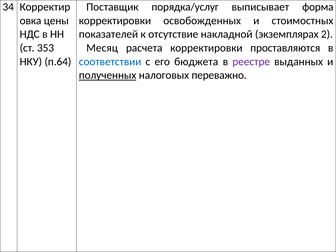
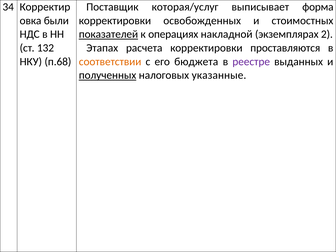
порядка/услуг: порядка/услуг -> которая/услуг (185, 7)
цены: цены -> были (56, 21)
показателей underline: none -> present (108, 34)
отсутствие: отсутствие -> операциях (173, 34)
353: 353 -> 132 (45, 48)
Месяц: Месяц -> Этапах (102, 48)
п.64: п.64 -> п.68 (58, 62)
соответствии colour: blue -> orange (110, 62)
переважно: переважно -> указанные (219, 75)
